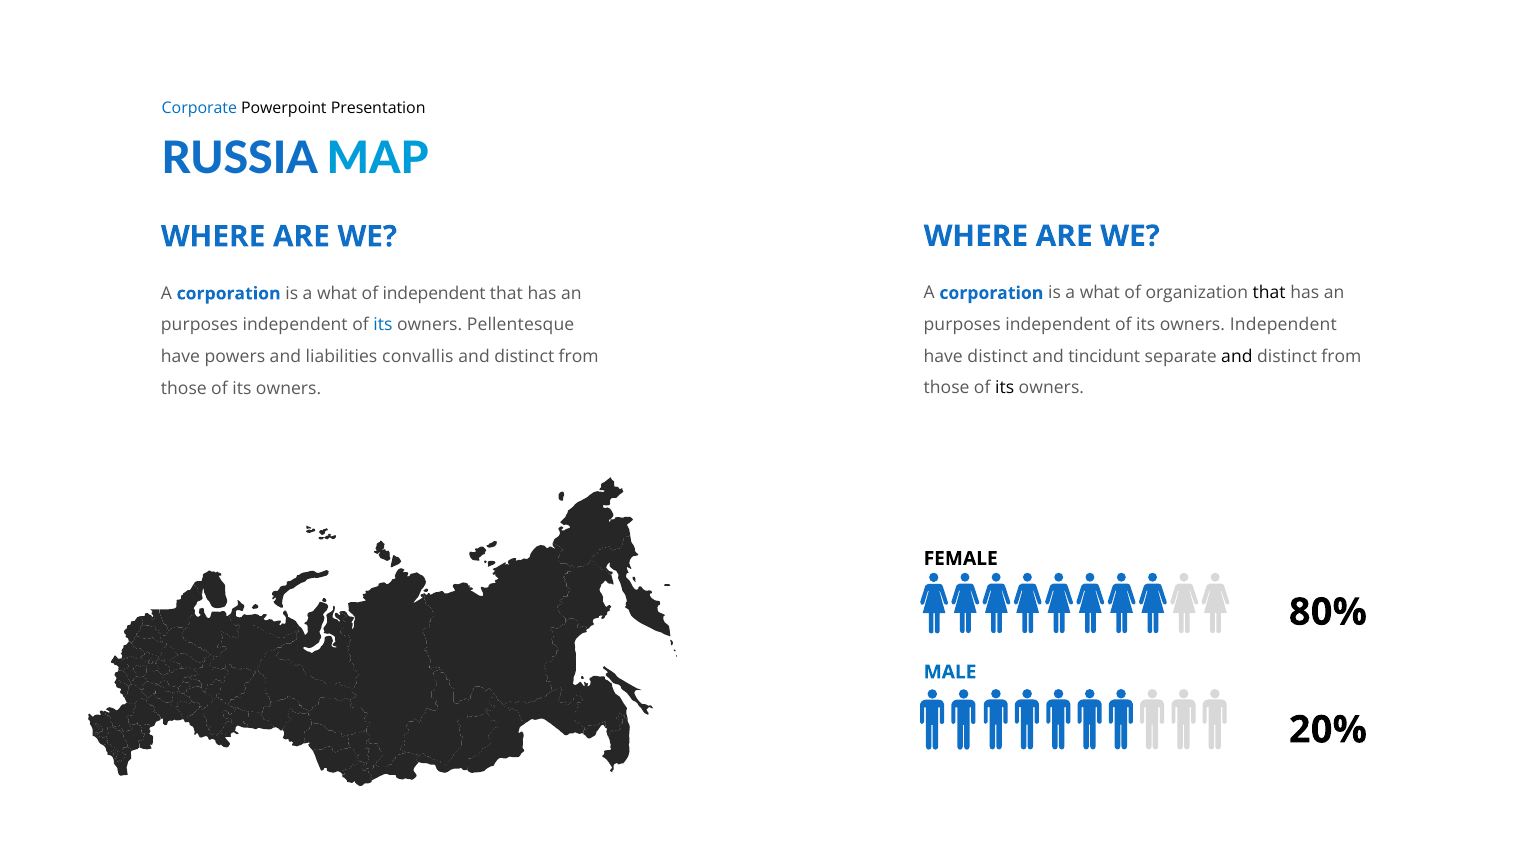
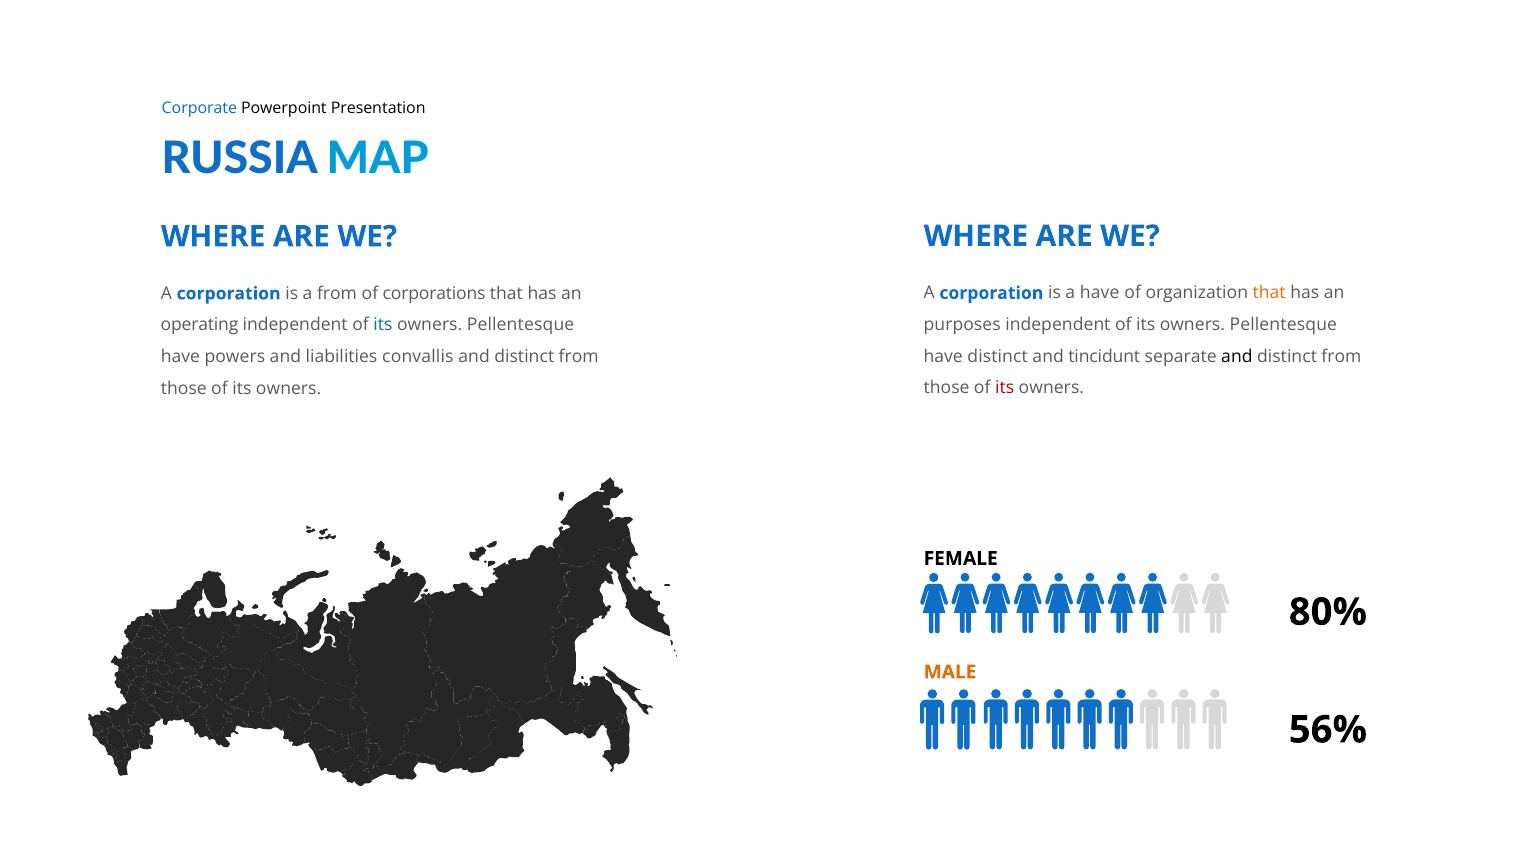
what: what -> have (1100, 293)
that colour: black -> orange (1269, 293)
what: what -> from (337, 294)
of independent: independent -> corporations (434, 294)
Independent: Independent -> Pellentesque (1283, 325)
purposes: purposes -> operating (200, 325)
its colour: black -> red (1005, 388)
MALE colour: blue -> orange (950, 672)
20%: 20% -> 56% (1328, 730)
